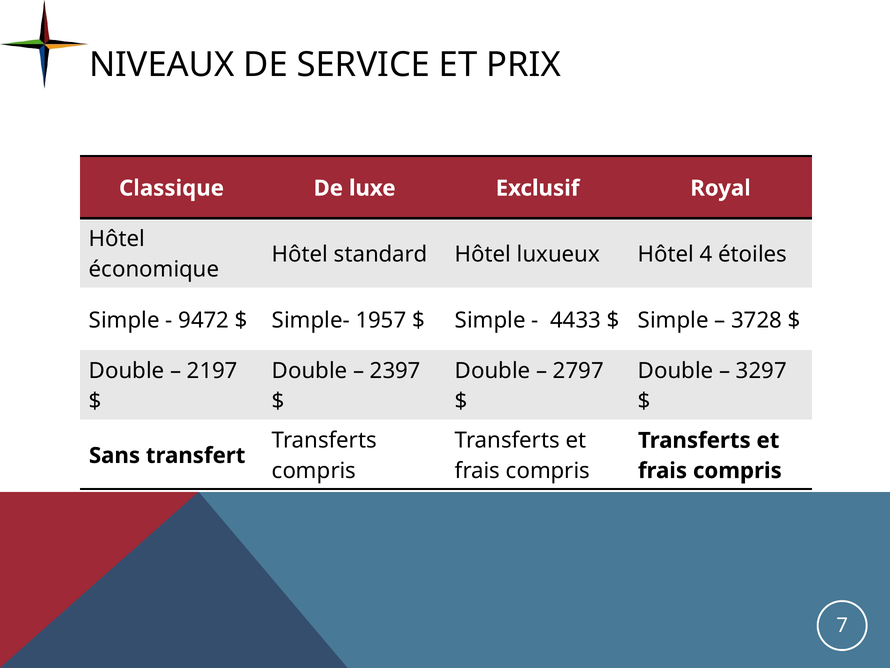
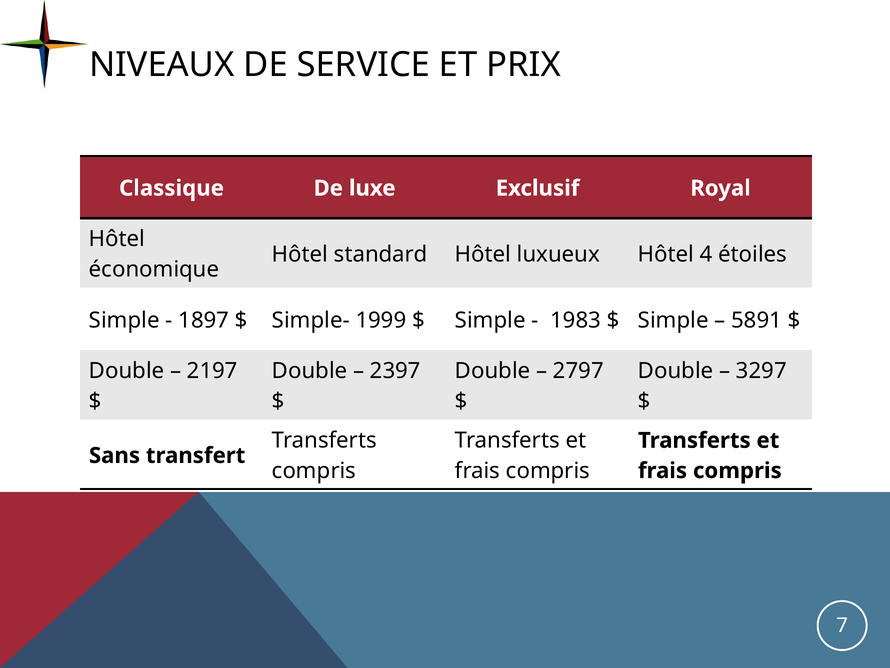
9472: 9472 -> 1897 (204, 320)
1957: 1957 -> 1999 (381, 320)
4433: 4433 -> 1983 (576, 320)
3728: 3728 -> 5891 (757, 320)
